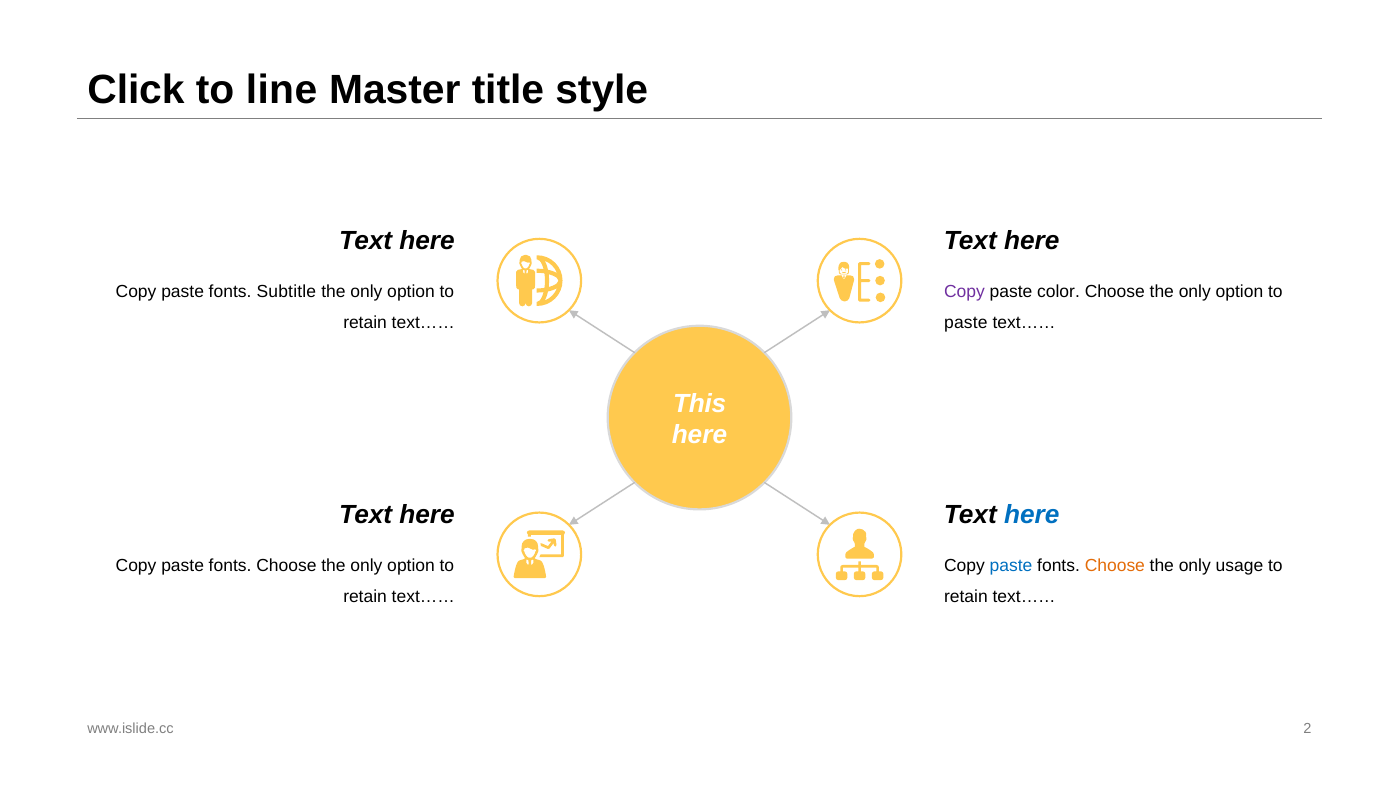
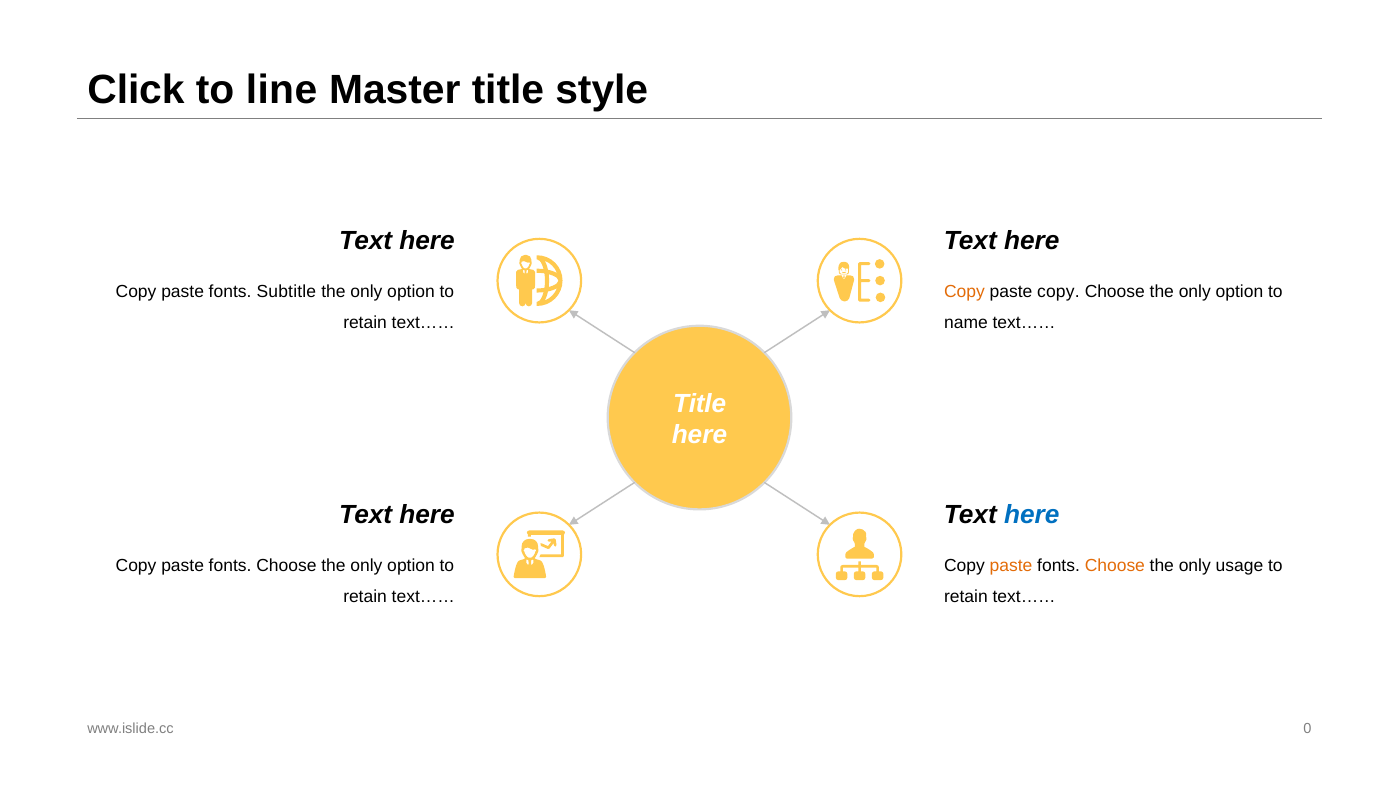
Copy colour: purple -> orange (965, 292)
paste color: color -> copy (1058, 292)
paste: paste -> name (966, 323)
This: This -> Title (700, 404)
paste colour: blue -> orange (1011, 565)
2: 2 -> 0 (1307, 729)
